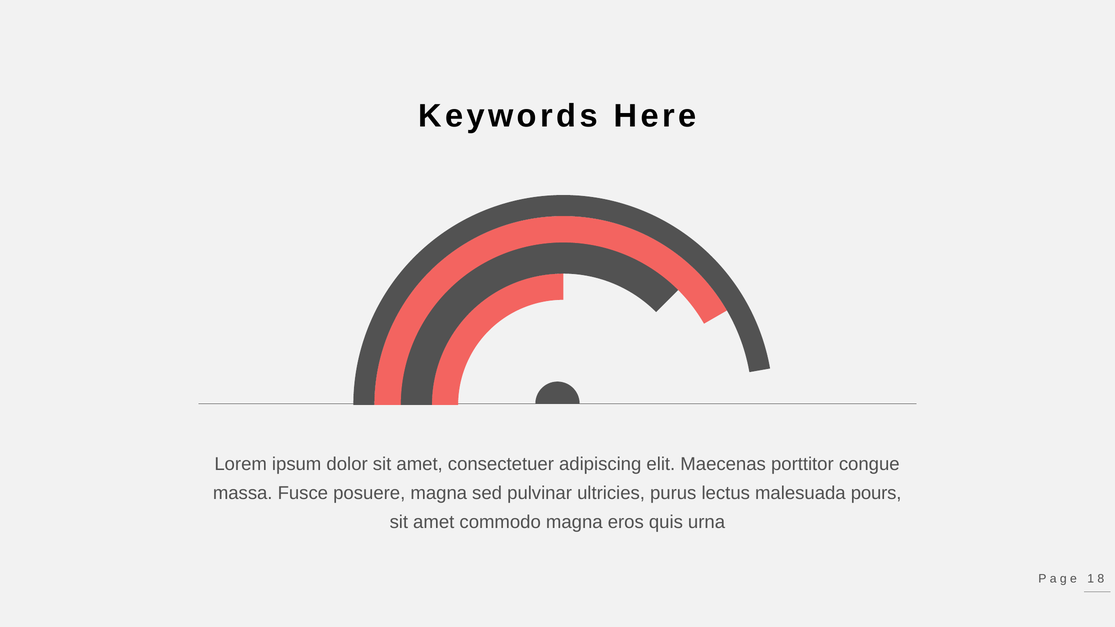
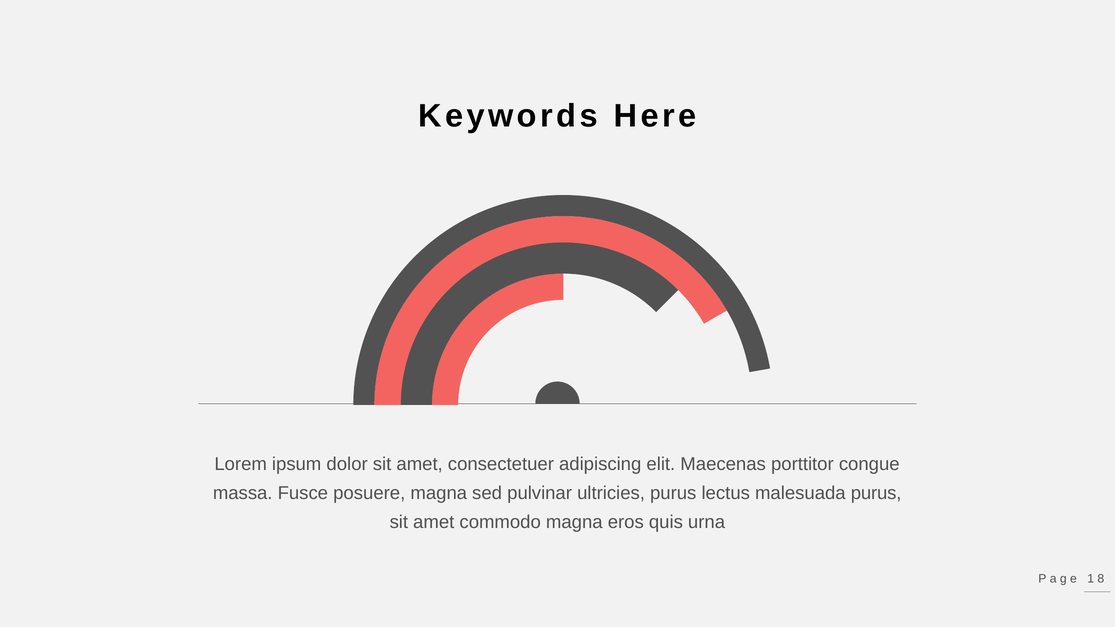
malesuada pours: pours -> purus (876, 493)
